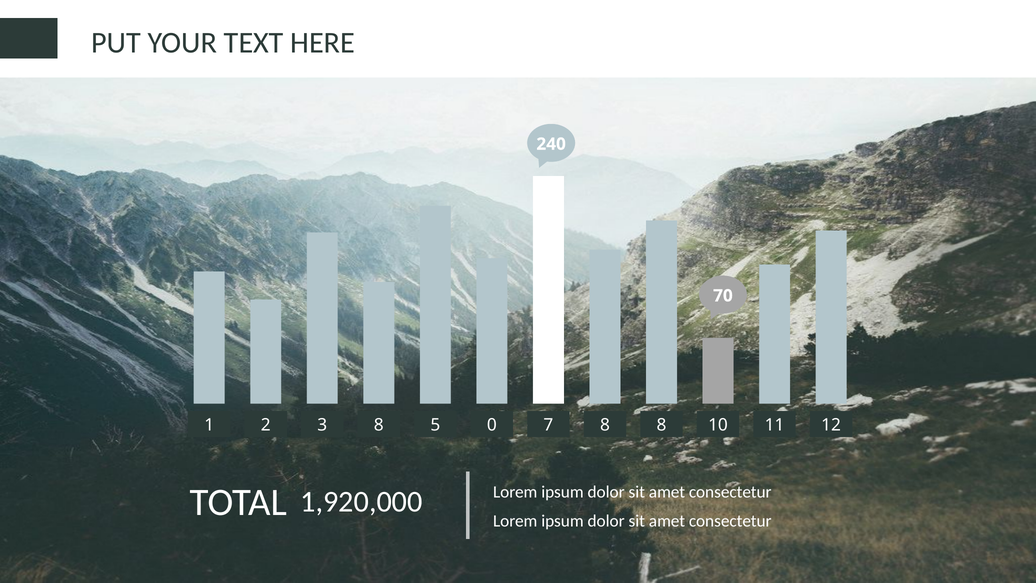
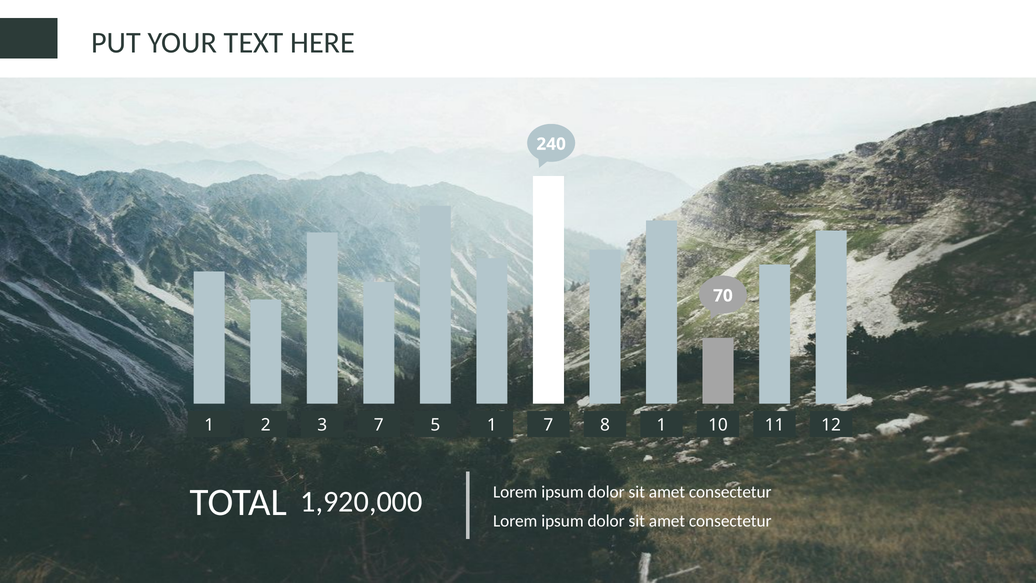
3 8: 8 -> 7 (379, 425)
5 0: 0 -> 1 (492, 425)
8 8: 8 -> 1 (661, 425)
